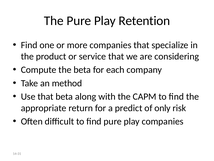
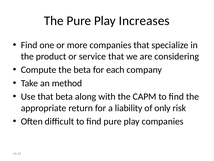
Retention: Retention -> Increases (144, 21)
predict: predict -> liability (129, 108)
